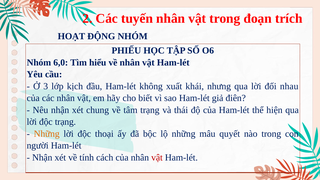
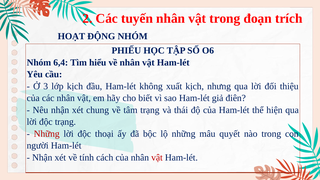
6,0: 6,0 -> 6,4 (61, 63)
xuất khái: khái -> kịch (195, 86)
nhau: nhau -> thiệu (289, 86)
Những colour: orange -> red (47, 134)
